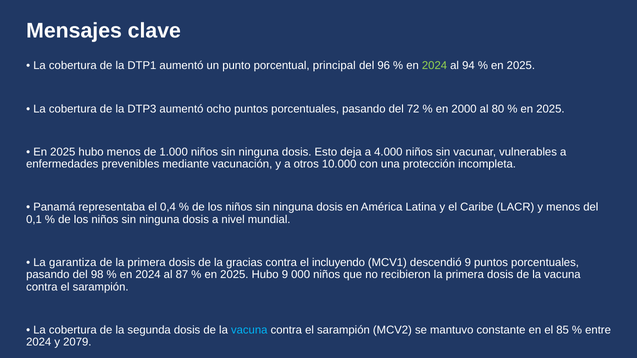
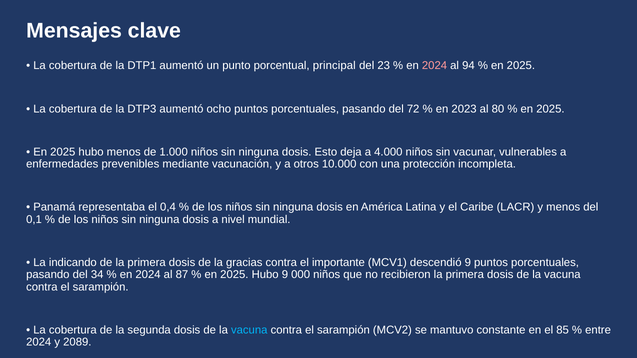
96: 96 -> 23 (384, 66)
2024 colour: light green -> pink (435, 66)
2000: 2000 -> 2023 (464, 109)
garantiza: garantiza -> indicando (73, 263)
incluyendo: incluyendo -> importante (338, 263)
98: 98 -> 34 (97, 275)
2079: 2079 -> 2089 (77, 343)
